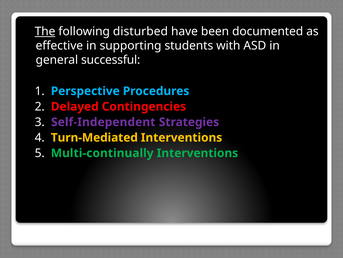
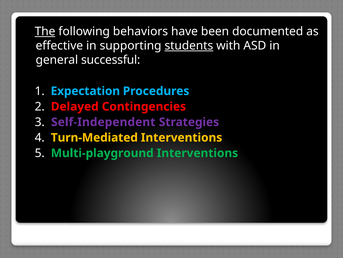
disturbed: disturbed -> behaviors (140, 31)
students underline: none -> present (189, 46)
Perspective: Perspective -> Expectation (85, 91)
Multi-continually: Multi-continually -> Multi-playground (102, 153)
